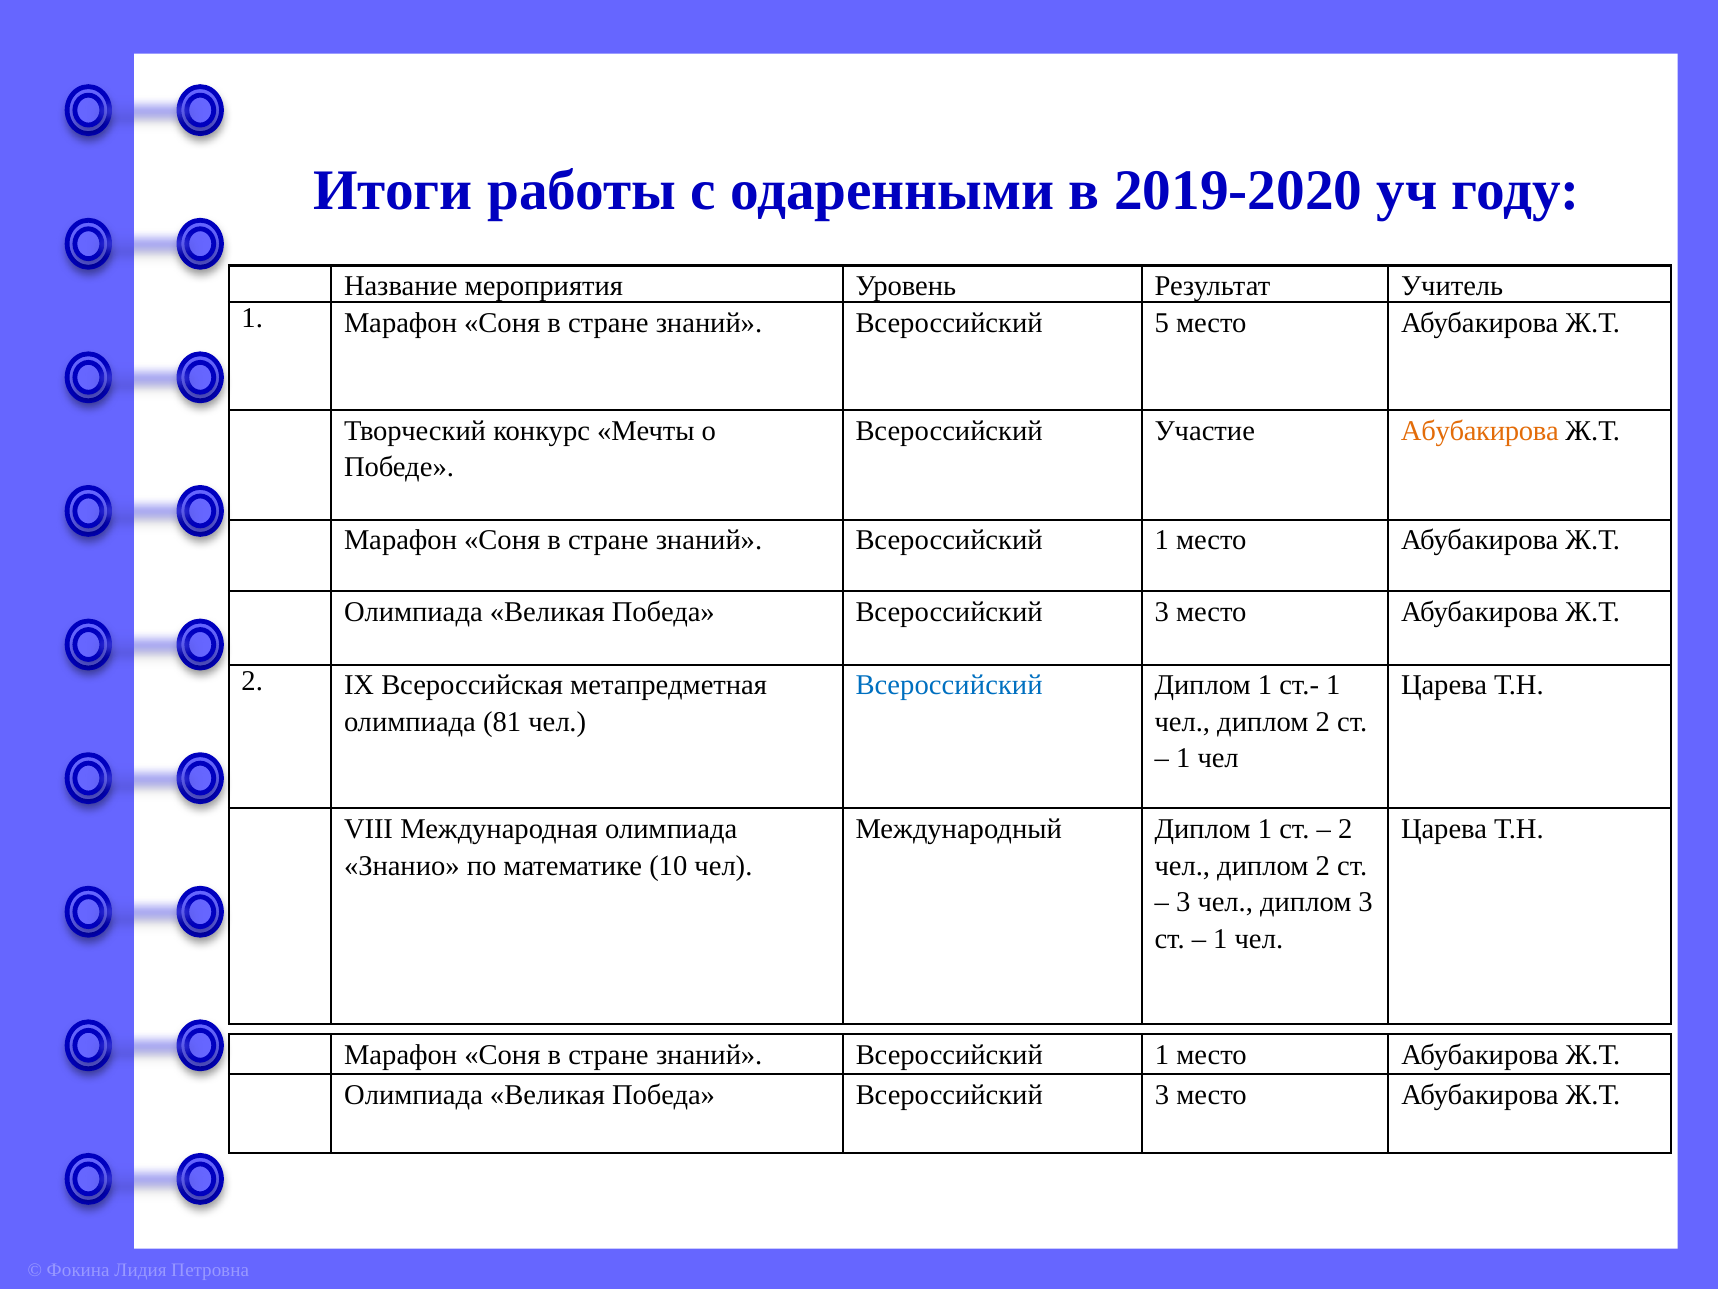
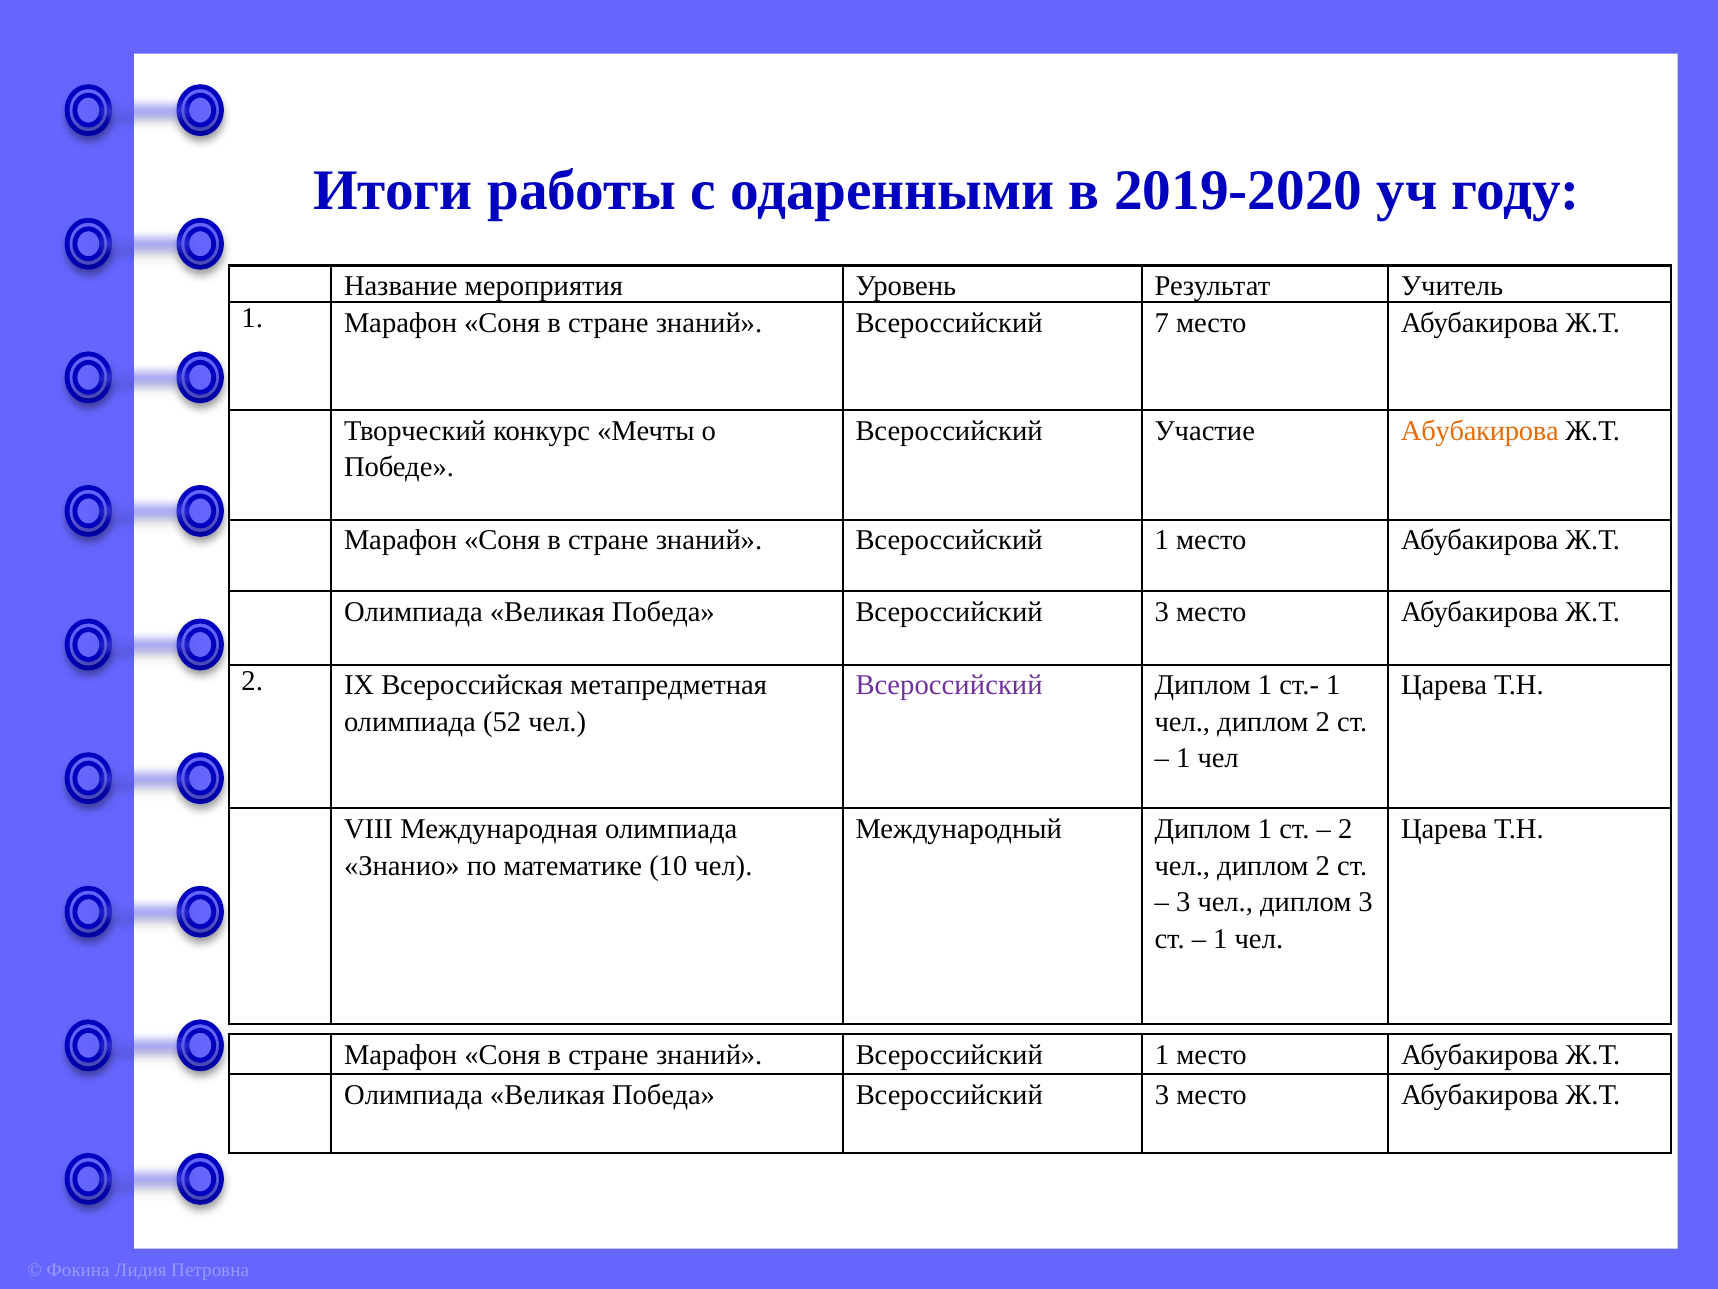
5: 5 -> 7 (1162, 323)
Всероссийский colour: blue -> purple (949, 685)
81: 81 -> 52 (502, 722)
